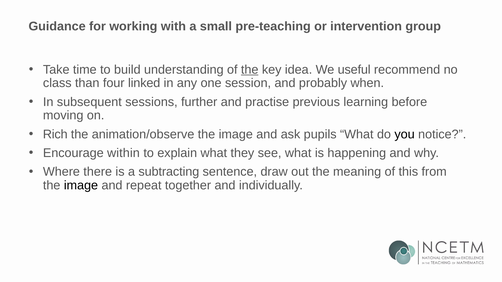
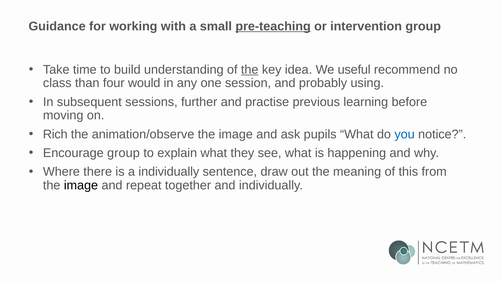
pre-teaching underline: none -> present (273, 26)
linked: linked -> would (144, 83)
when: when -> using (367, 83)
you colour: black -> blue (405, 134)
Encourage within: within -> group (123, 153)
a subtracting: subtracting -> individually (169, 172)
